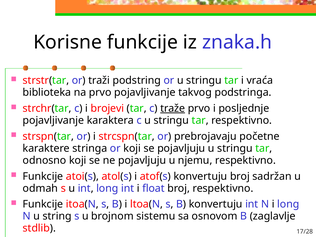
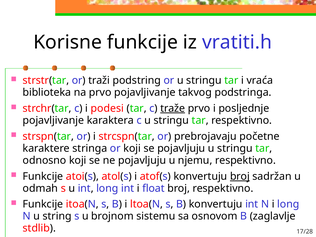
znaka.h: znaka.h -> vratiti.h (237, 42)
brojevi: brojevi -> podesi (107, 108)
broj underline: none -> present (240, 176)
